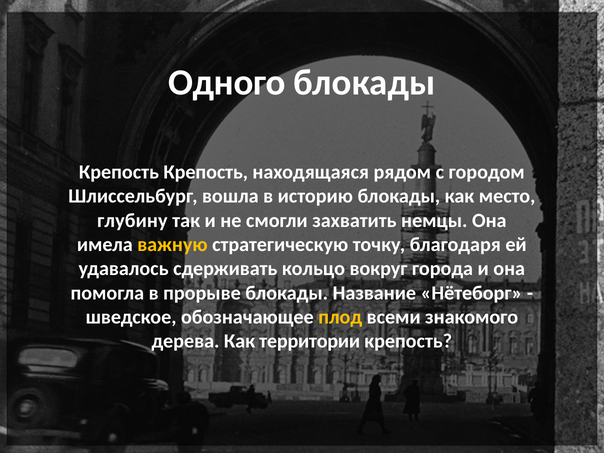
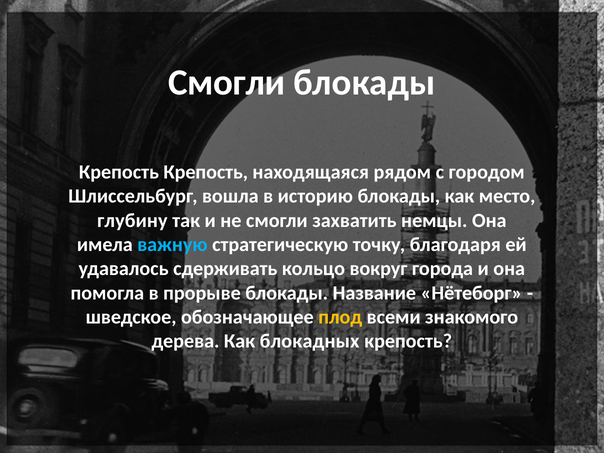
Одного: Одного -> Смогли (227, 83)
важную colour: yellow -> light blue (172, 245)
территории: территории -> блокадных (310, 341)
